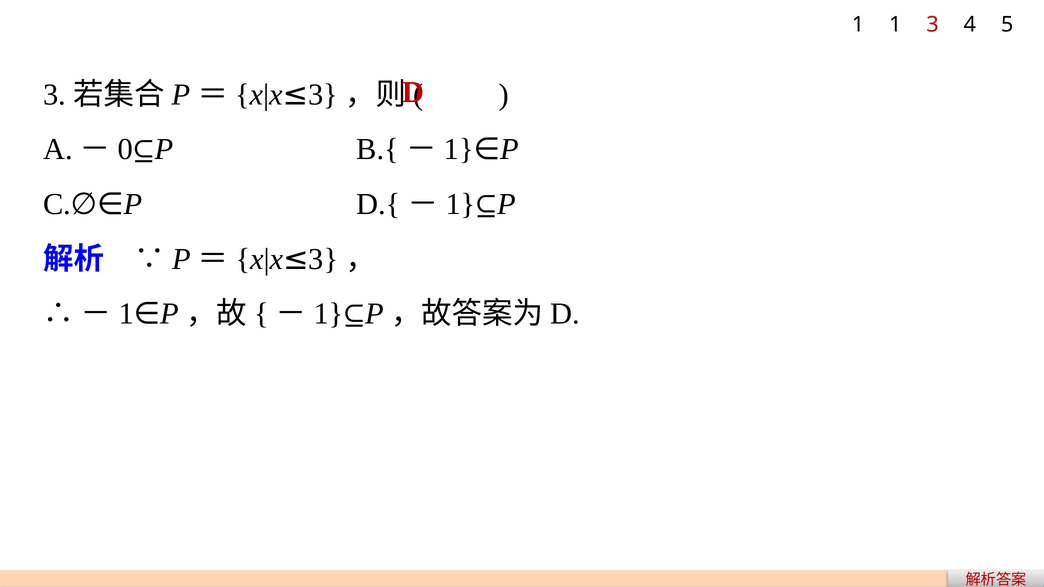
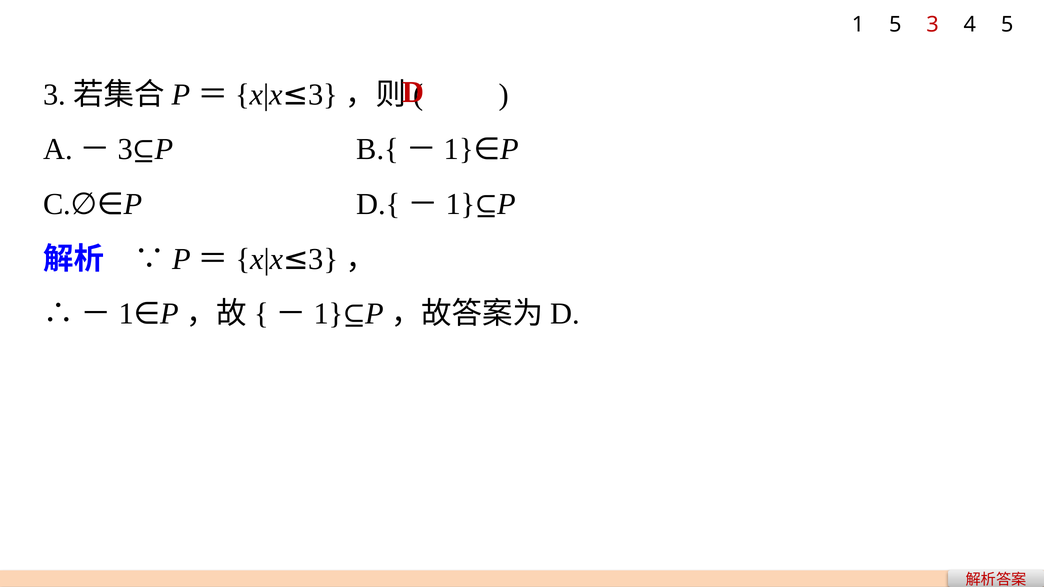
1 1: 1 -> 5 (895, 25)
0: 0 -> 3 (125, 150)
